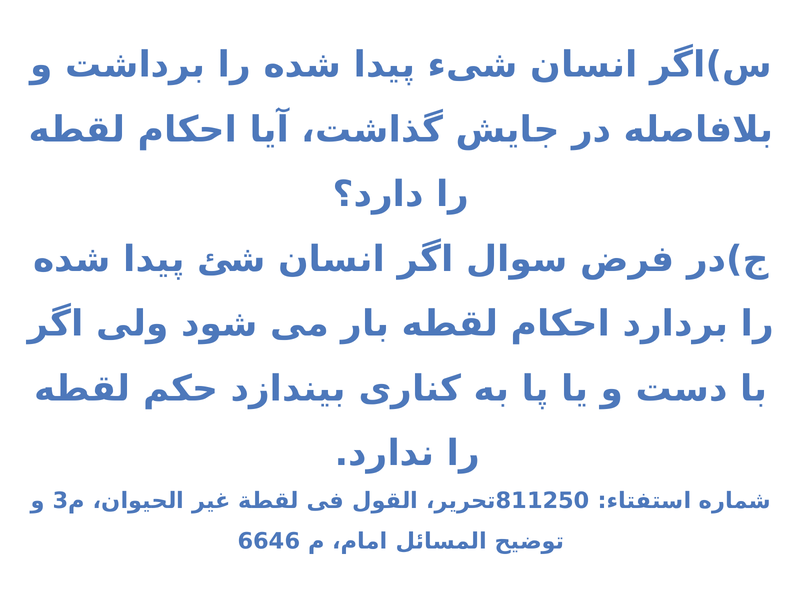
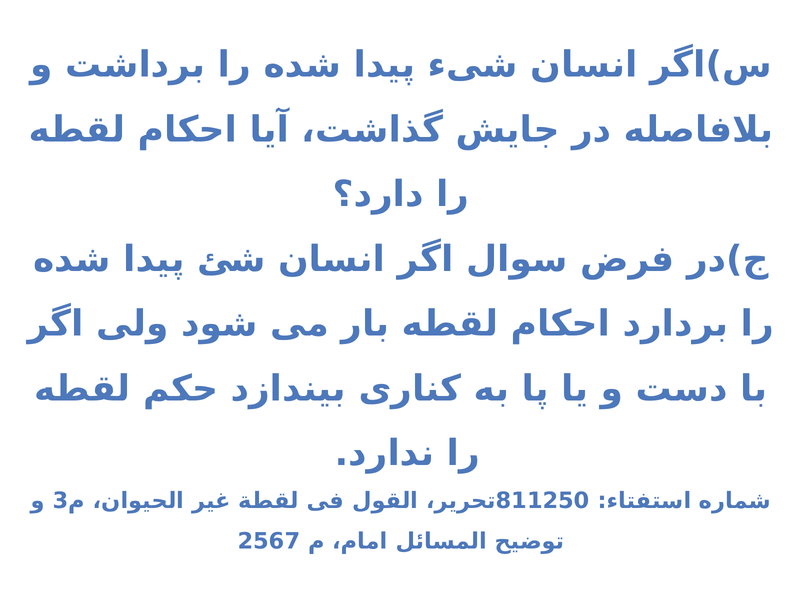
6646: 6646 -> 2567 (269, 542)
